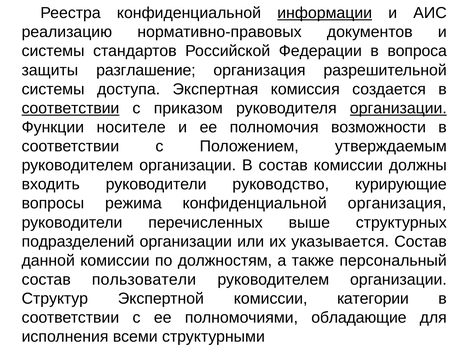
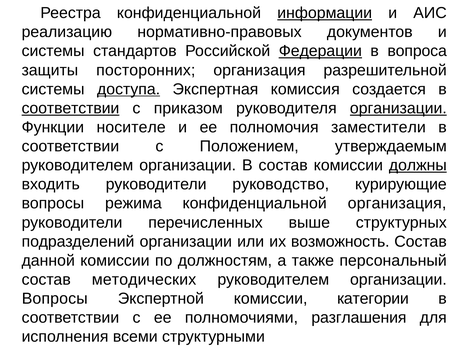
Федерации underline: none -> present (320, 51)
разглашение: разглашение -> посторонних (146, 70)
доступа underline: none -> present (129, 89)
возможности: возможности -> заместители (378, 127)
должны underline: none -> present (418, 165)
указывается: указывается -> возможность (340, 241)
пользователи: пользователи -> методических (144, 280)
Структур: Структур -> Вопросы (55, 299)
обладающие: обладающие -> разглашения (359, 318)
